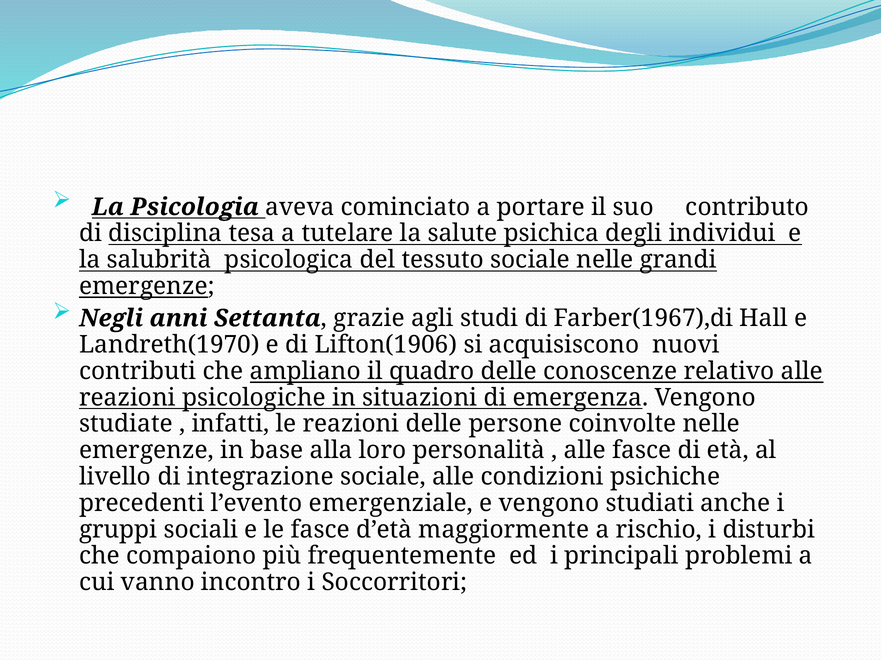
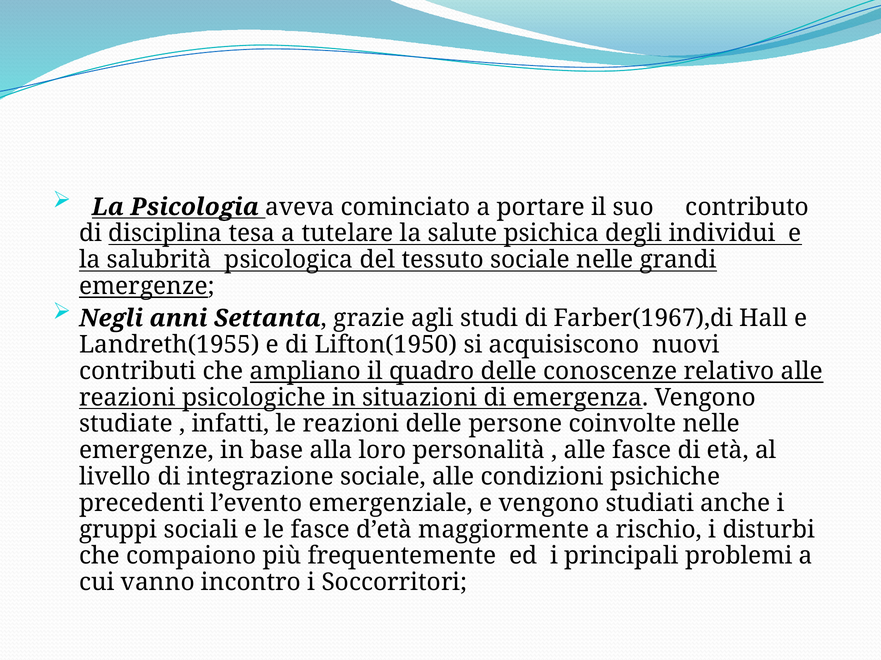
Landreth(1970: Landreth(1970 -> Landreth(1955 (169, 345)
Lifton(1906: Lifton(1906 -> Lifton(1950 (386, 345)
